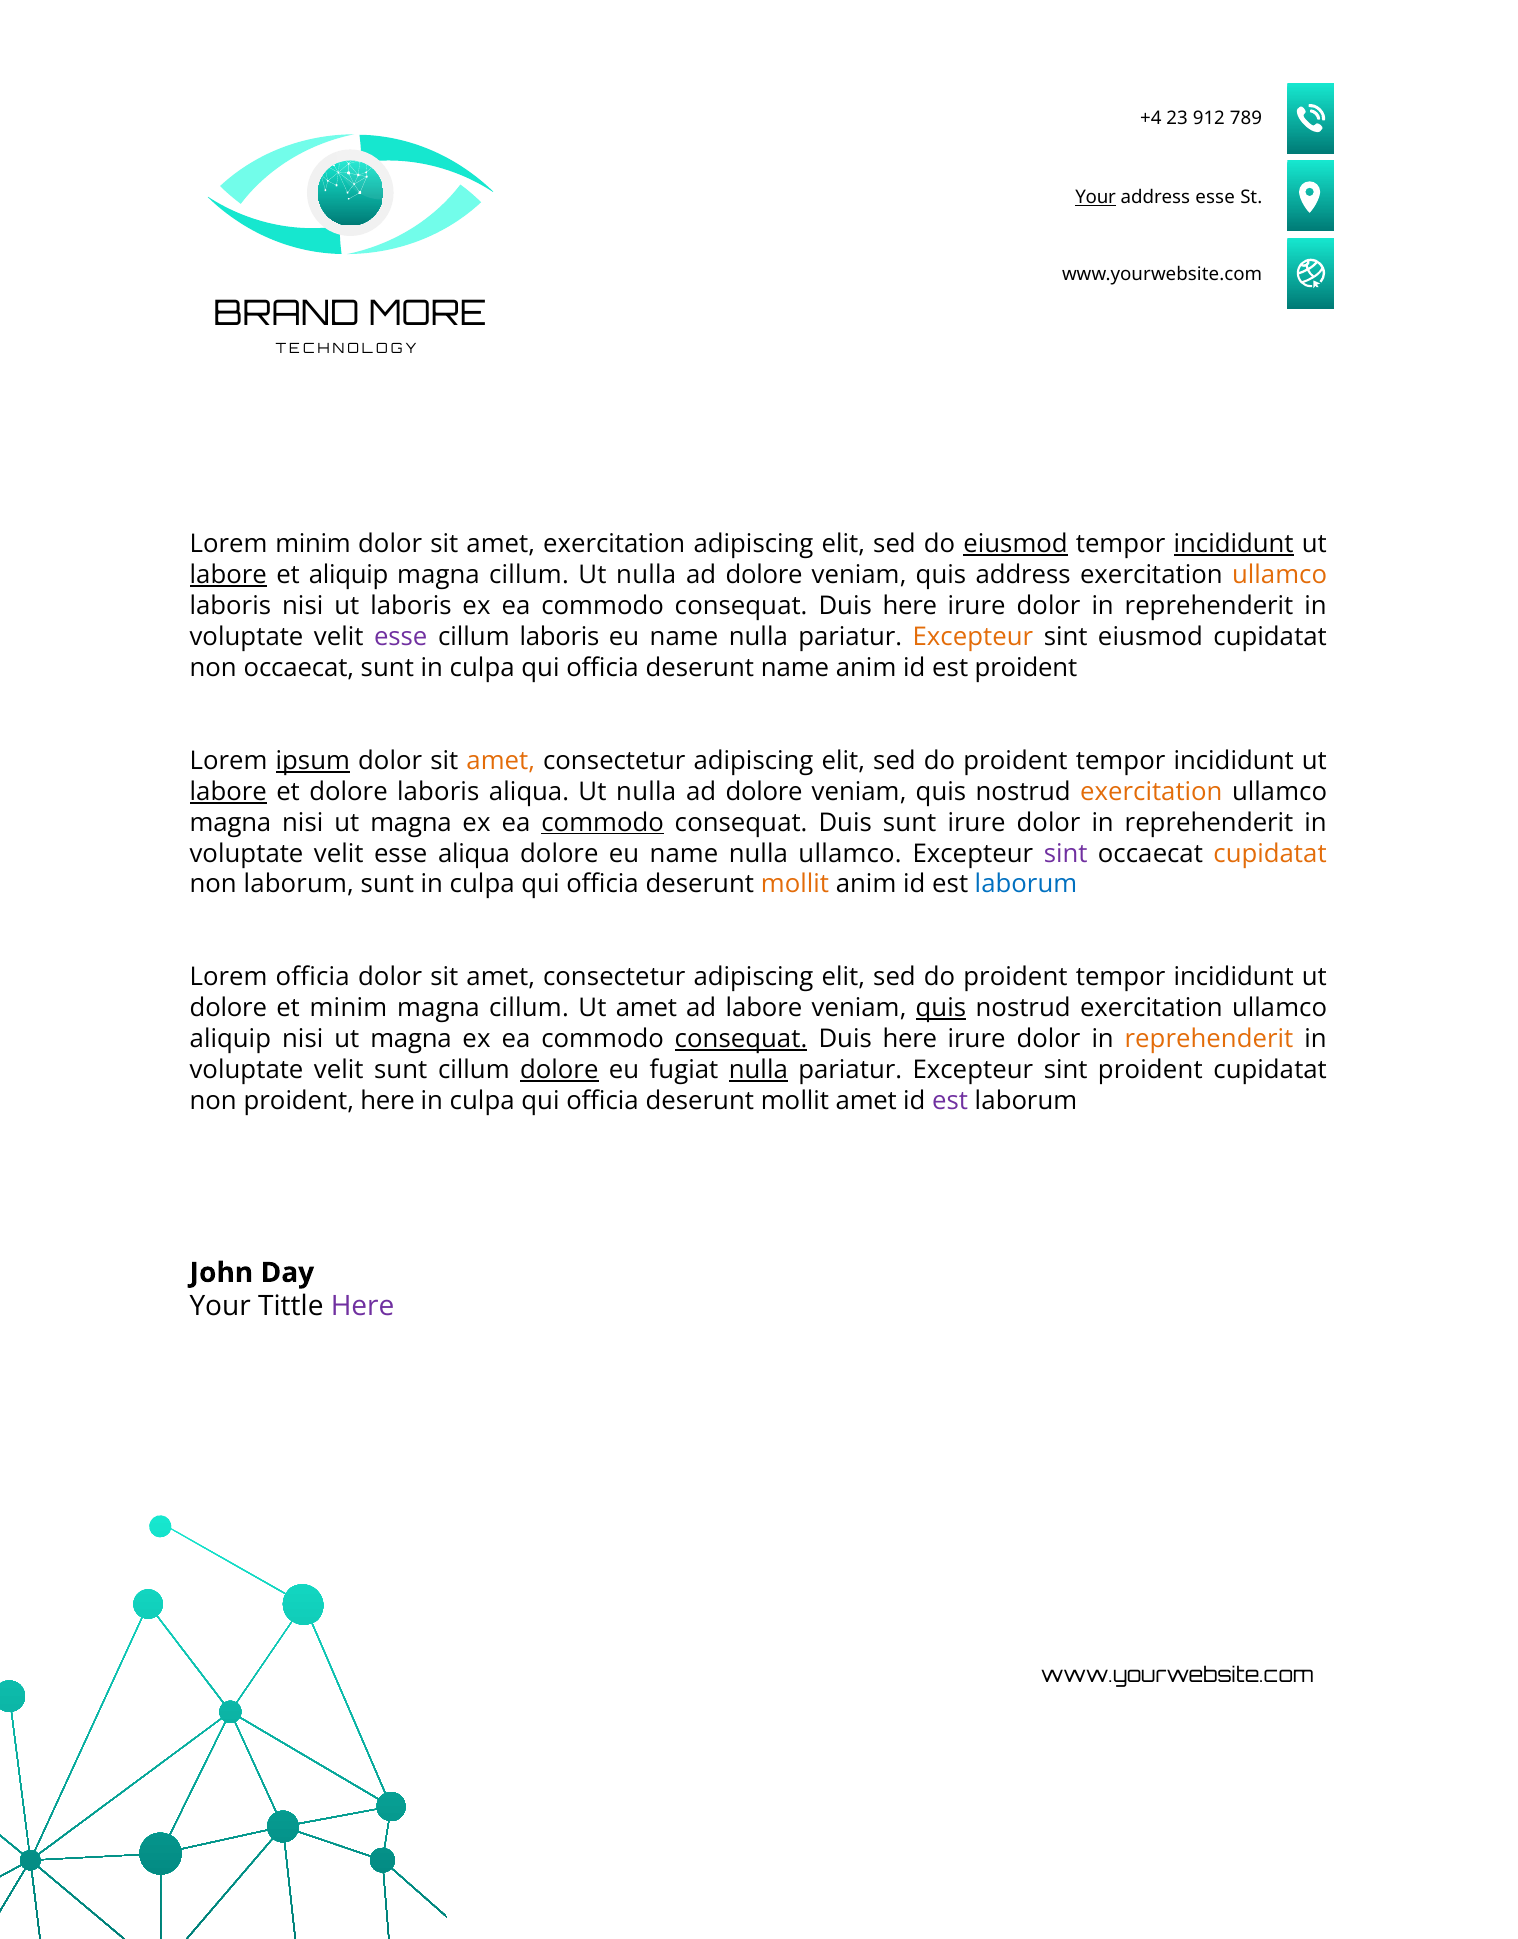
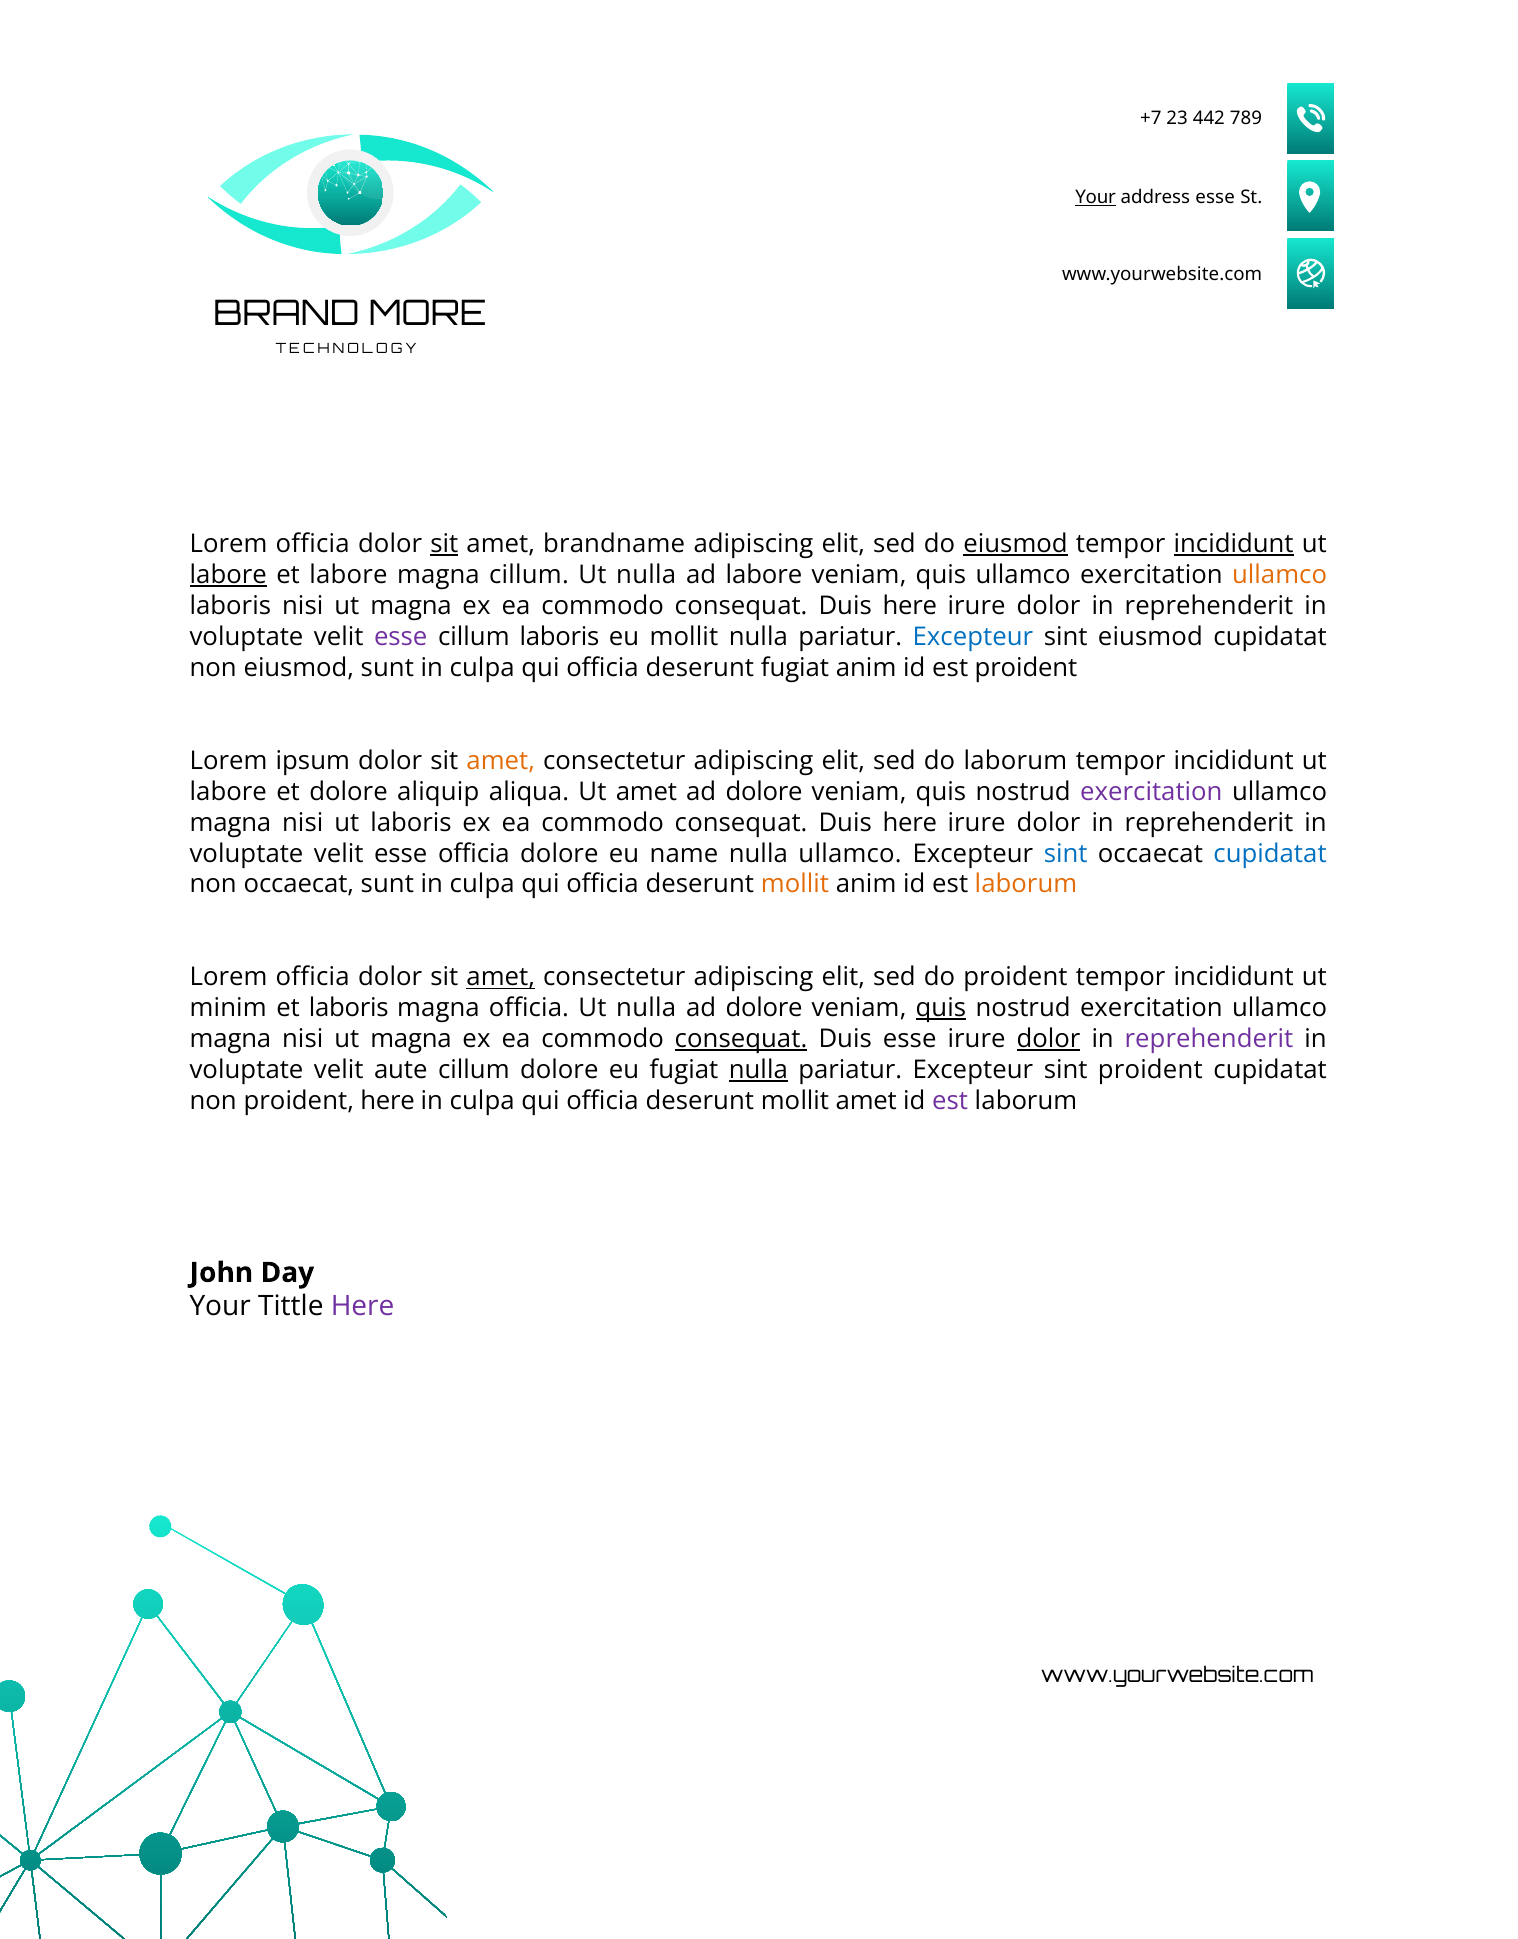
+4: +4 -> +7 (1151, 119)
912: 912 -> 442 (1209, 119)
minim: minim -> officia (313, 544)
sit underline: none -> present (444, 544)
amet exercitation: exercitation -> brandname (614, 544)
et aliquip: aliquip -> labore (348, 575)
dolore: dolore -> labore (764, 575)
quis address: address -> ullamco (1023, 575)
laboris nisi ut laboris: laboris -> magna (411, 606)
name: name -> mollit (684, 637)
Excepteur colour: orange -> blue (973, 637)
non occaecat: occaecat -> eiusmod (299, 668)
deserunt name: name -> fugiat (795, 668)
ipsum underline: present -> none (313, 761)
proident: proident -> laborum (1015, 761)
labore underline: present -> none (228, 792)
dolore laboris: laboris -> aliquip (438, 792)
aliqua Ut nulla: nulla -> amet (646, 792)
exercitation colour: orange -> purple (1151, 792)
magna: magna -> laboris (411, 823)
commodo underline: present -> none (603, 823)
sunt: sunt -> here (910, 823)
esse aliqua: aliqua -> officia (474, 854)
sint colour: purple -> blue (1066, 854)
cupidatat colour: orange -> blue (1270, 854)
non laborum: laborum -> occaecat (299, 885)
laborum colour: blue -> orange (1026, 885)
amet underline: none -> present (501, 978)
dolore: dolore -> minim (228, 1009)
et minim: minim -> laboris (349, 1009)
cillum: cillum -> officia (529, 1009)
amet: amet -> nulla (646, 1009)
labore: labore -> dolore (764, 1009)
aliquip: aliquip -> magna (230, 1039)
here: here -> esse (910, 1039)
dolor underline: none -> present (1048, 1039)
reprehenderit colour: orange -> purple (1209, 1039)
velit sunt: sunt -> aute (401, 1070)
dolore underline: present -> none (559, 1070)
